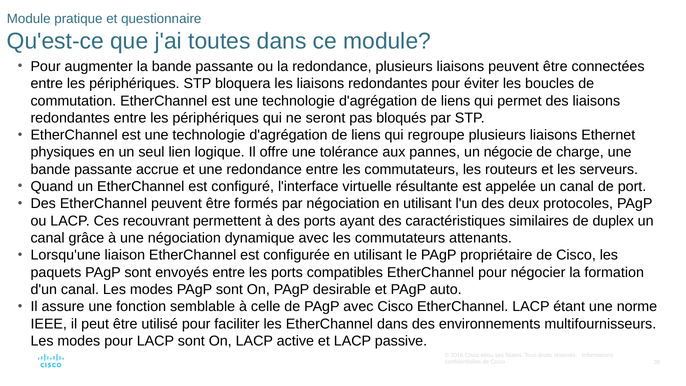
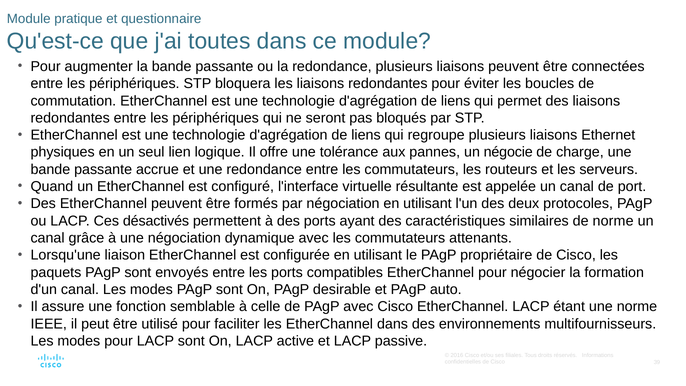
recouvrant: recouvrant -> désactivés (156, 221)
de duplex: duplex -> norme (613, 221)
